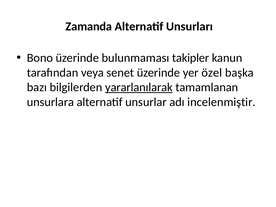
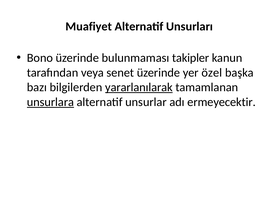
Zamanda: Zamanda -> Muafiyet (89, 26)
unsurlara underline: none -> present (50, 102)
incelenmiştir: incelenmiştir -> ermeyecektir (222, 102)
